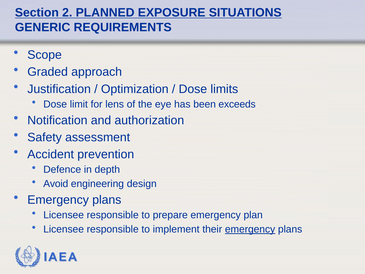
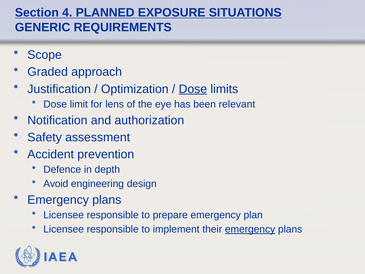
2: 2 -> 4 (67, 13)
Dose underline: none -> present (193, 89)
exceeds: exceeds -> relevant (237, 104)
